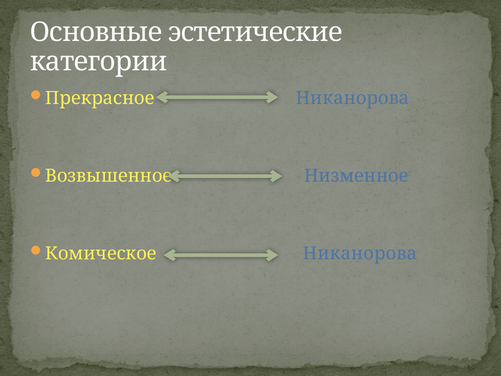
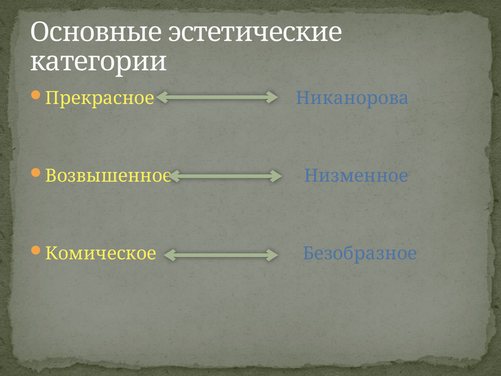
Комическое Никанорова: Никанорова -> Безобразное (360, 253)
